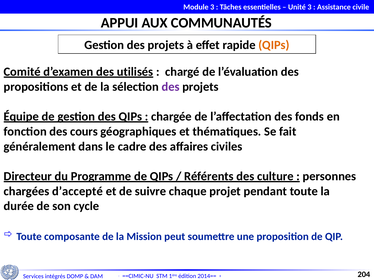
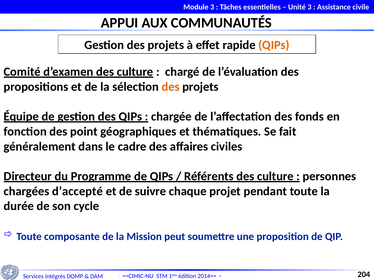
d’examen des utilisés: utilisés -> culture (135, 72)
des colour: purple -> orange (171, 87)
cours: cours -> point (84, 132)
